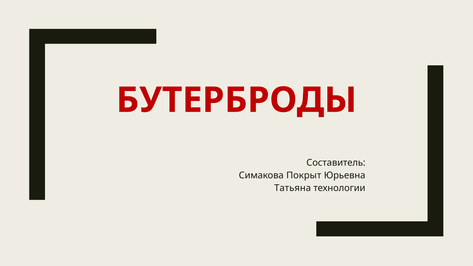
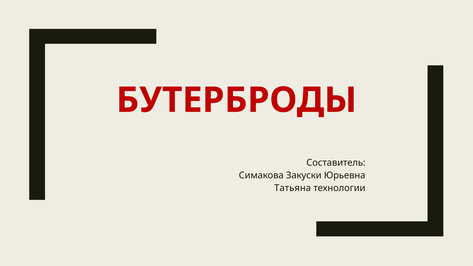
Покрыт: Покрыт -> Закуски (304, 175)
